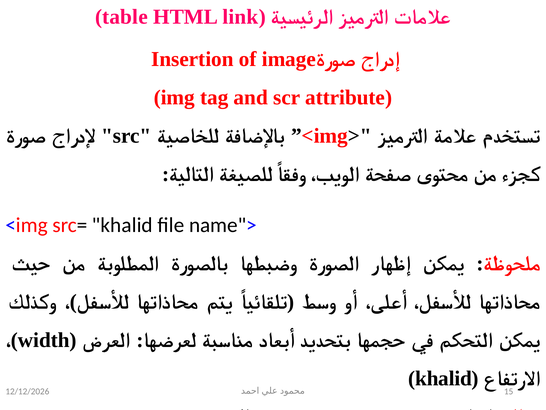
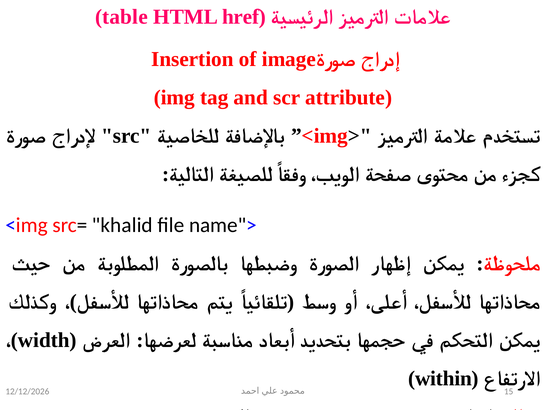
link: link -> href (241, 17)
khalid: khalid -> within (443, 378)
